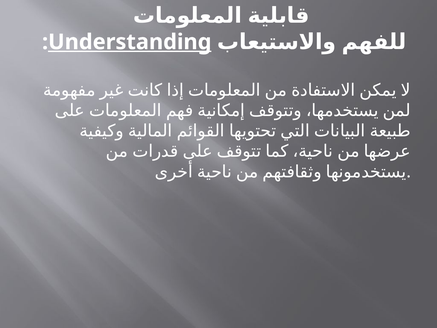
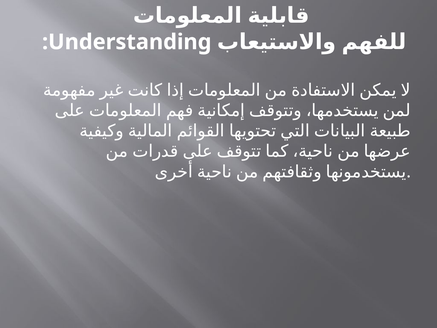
Understanding underline: present -> none (130, 42)
